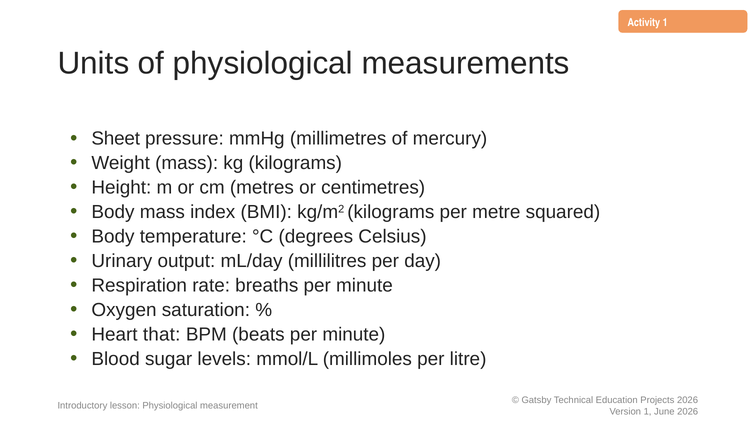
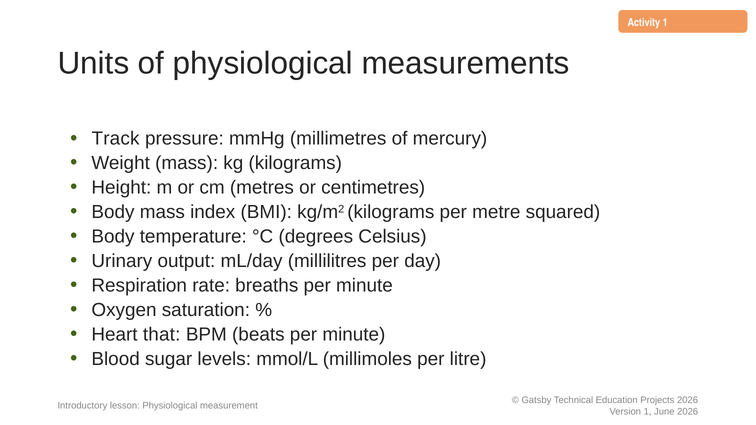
Sheet: Sheet -> Track (116, 139)
